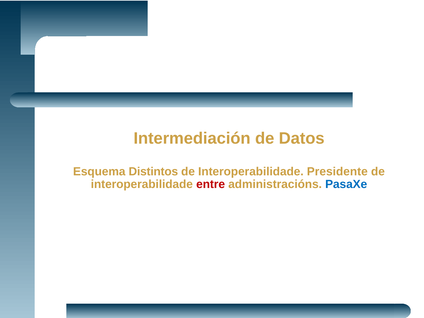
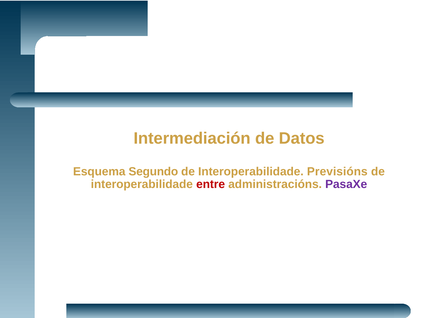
Distintos: Distintos -> Segundo (153, 172)
Presidente: Presidente -> Previsións (337, 172)
PasaXe colour: blue -> purple (346, 184)
